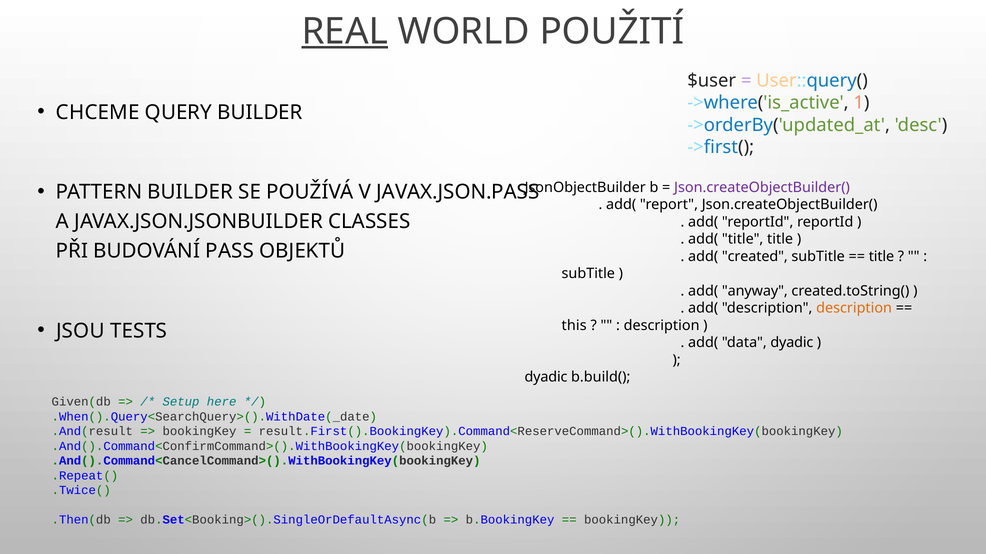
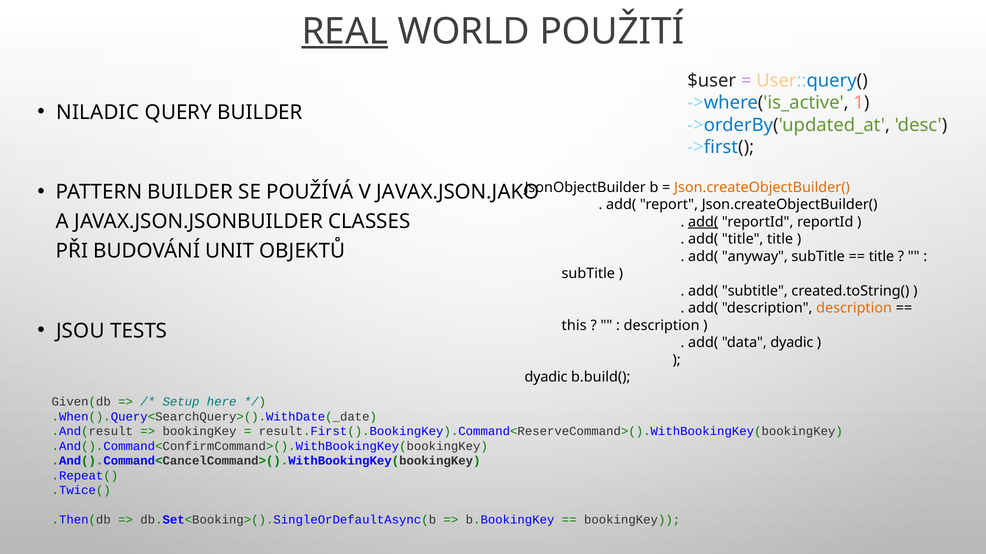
CHCEME: CHCEME -> NILADIC (98, 112)
JAVAX.JSON.PASS: JAVAX.JSON.PASS -> JAVAX.JSON.JAKO (458, 192)
Json.createObjectBuilder( colour: purple -> orange (762, 188)
add( underline: none -> present (703, 222)
PASS: PASS -> UNIT (230, 251)
created: created -> anyway (755, 257)
add( anyway: anyway -> subtitle (755, 291)
